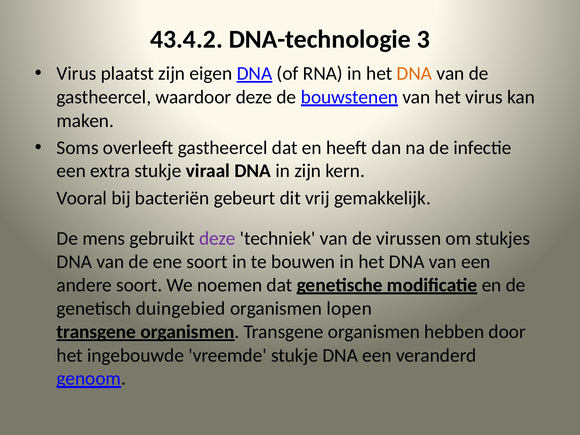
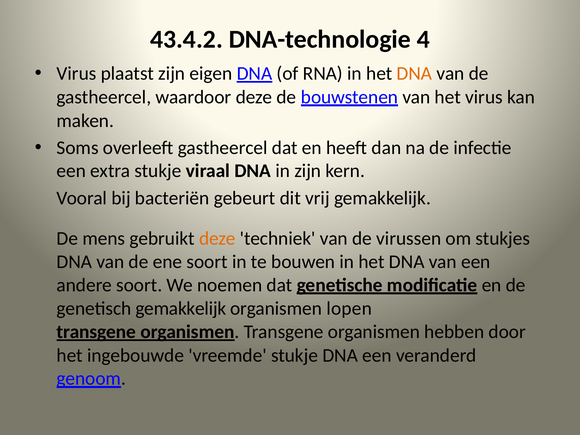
3: 3 -> 4 (423, 39)
deze colour: purple -> orange (217, 239)
genetisch duingebied: duingebied -> gemakkelijk (181, 309)
